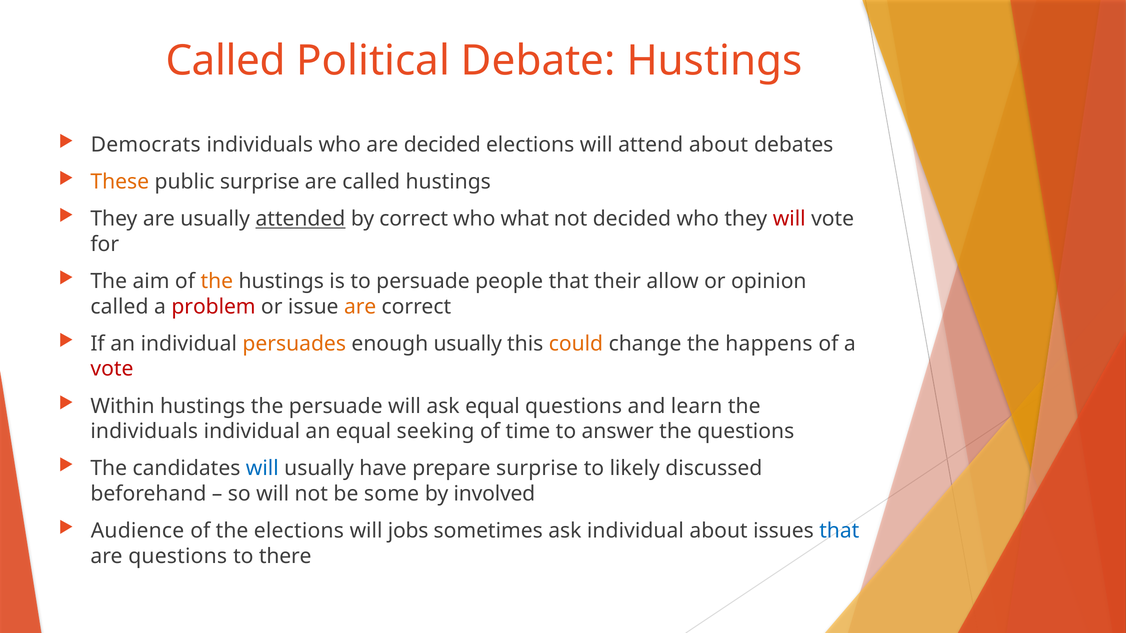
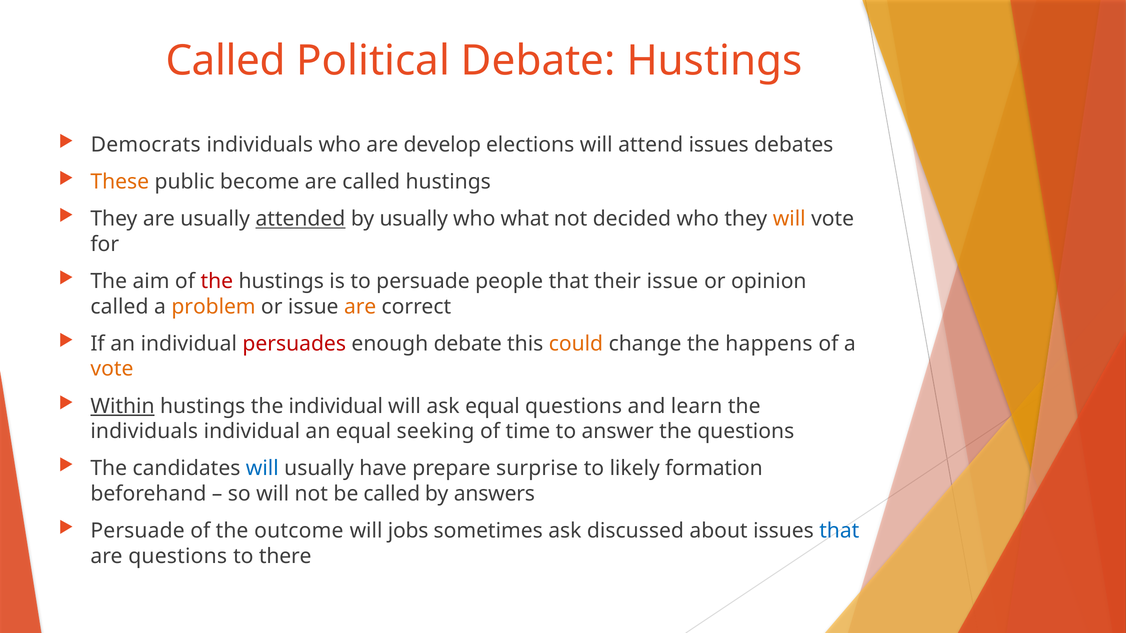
are decided: decided -> develop (442, 145)
attend about: about -> issues (719, 145)
public surprise: surprise -> become (260, 182)
by correct: correct -> usually (414, 219)
will colour: red -> orange (789, 219)
the colour: orange -> red (217, 281)
their allow: allow -> issue (672, 281)
problem colour: red -> orange (214, 307)
persuades colour: orange -> red (294, 344)
enough usually: usually -> debate (468, 344)
vote colour: red -> orange (112, 369)
Within underline: none -> present (122, 406)
the persuade: persuade -> individual (336, 406)
discussed: discussed -> formation (714, 469)
be some: some -> called (392, 494)
involved: involved -> answers (494, 494)
Audience: Audience -> Persuade (138, 531)
the elections: elections -> outcome (299, 531)
ask individual: individual -> discussed (635, 531)
